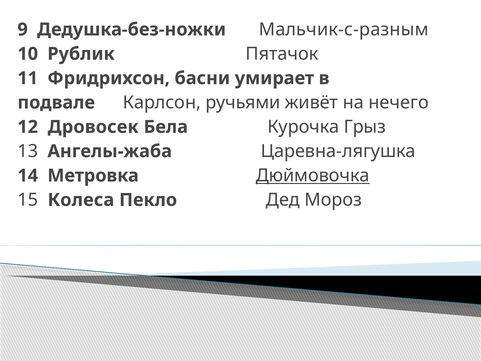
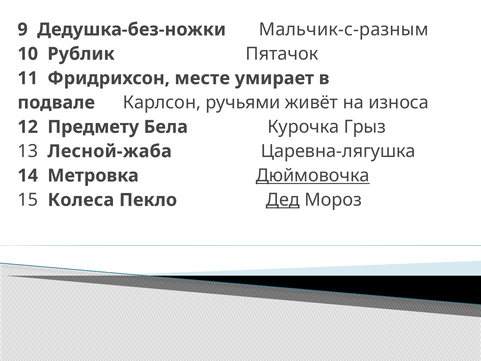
басни: басни -> месте (202, 78)
нечего: нечего -> износа (399, 102)
Дровосек: Дровосек -> Предмету (93, 127)
Ангелы-жаба: Ангелы-жаба -> Лесной-жаба (110, 151)
Дед underline: none -> present (283, 200)
